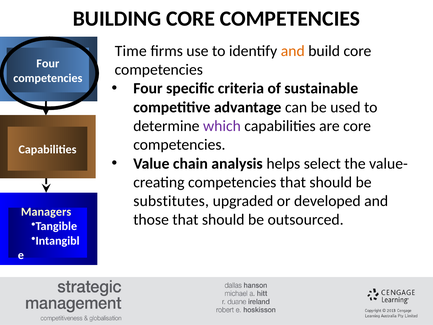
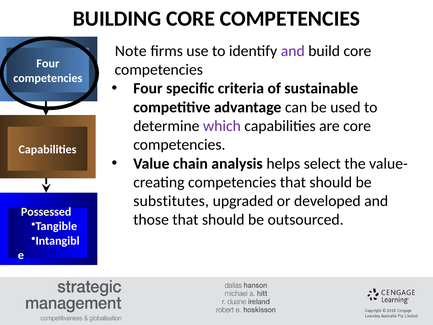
Time: Time -> Note (131, 51)
and colour: orange -> purple (293, 51)
Managers: Managers -> Possessed (46, 212)
